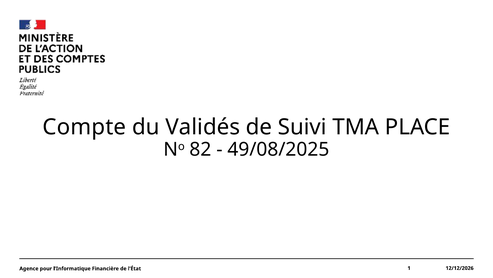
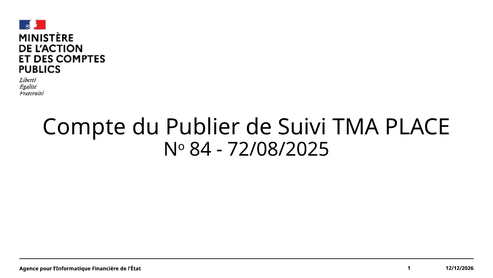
Validés: Validés -> Publier (203, 127)
82: 82 -> 84 (201, 149)
49/08/2025: 49/08/2025 -> 72/08/2025 (279, 149)
